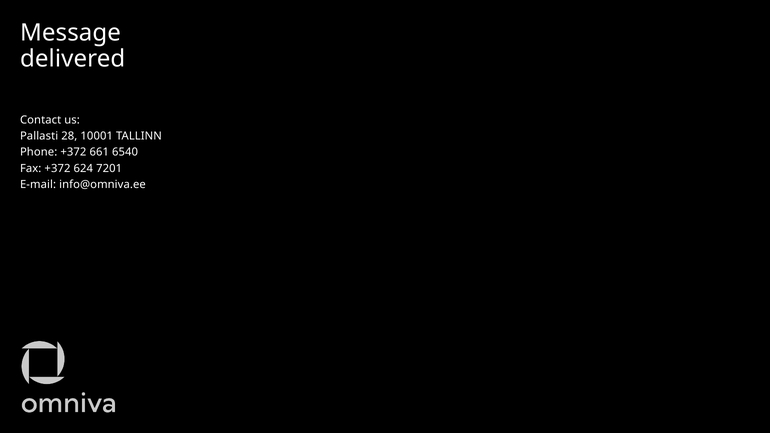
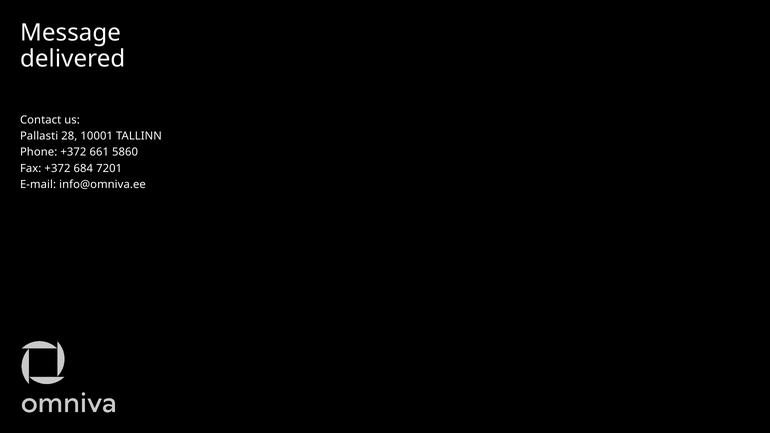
6540: 6540 -> 5860 (125, 152)
624: 624 -> 684 (83, 168)
